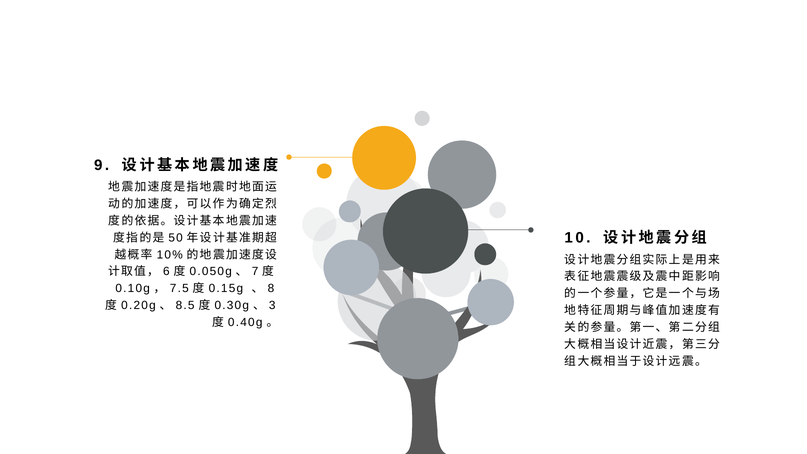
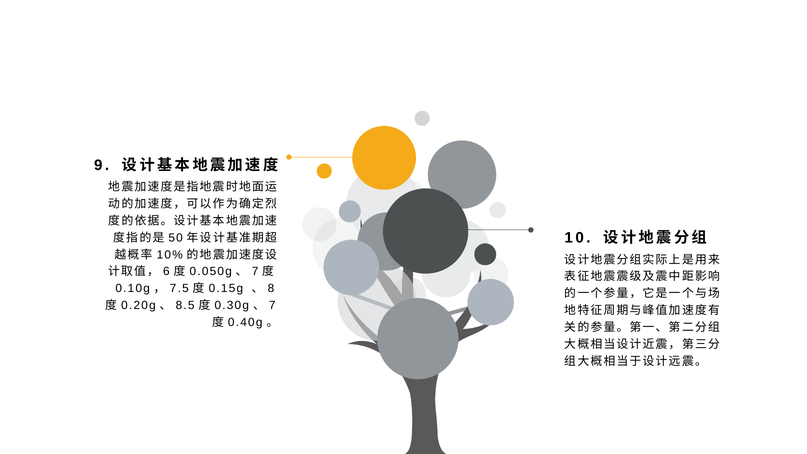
3: 3 -> 7 (272, 305)
